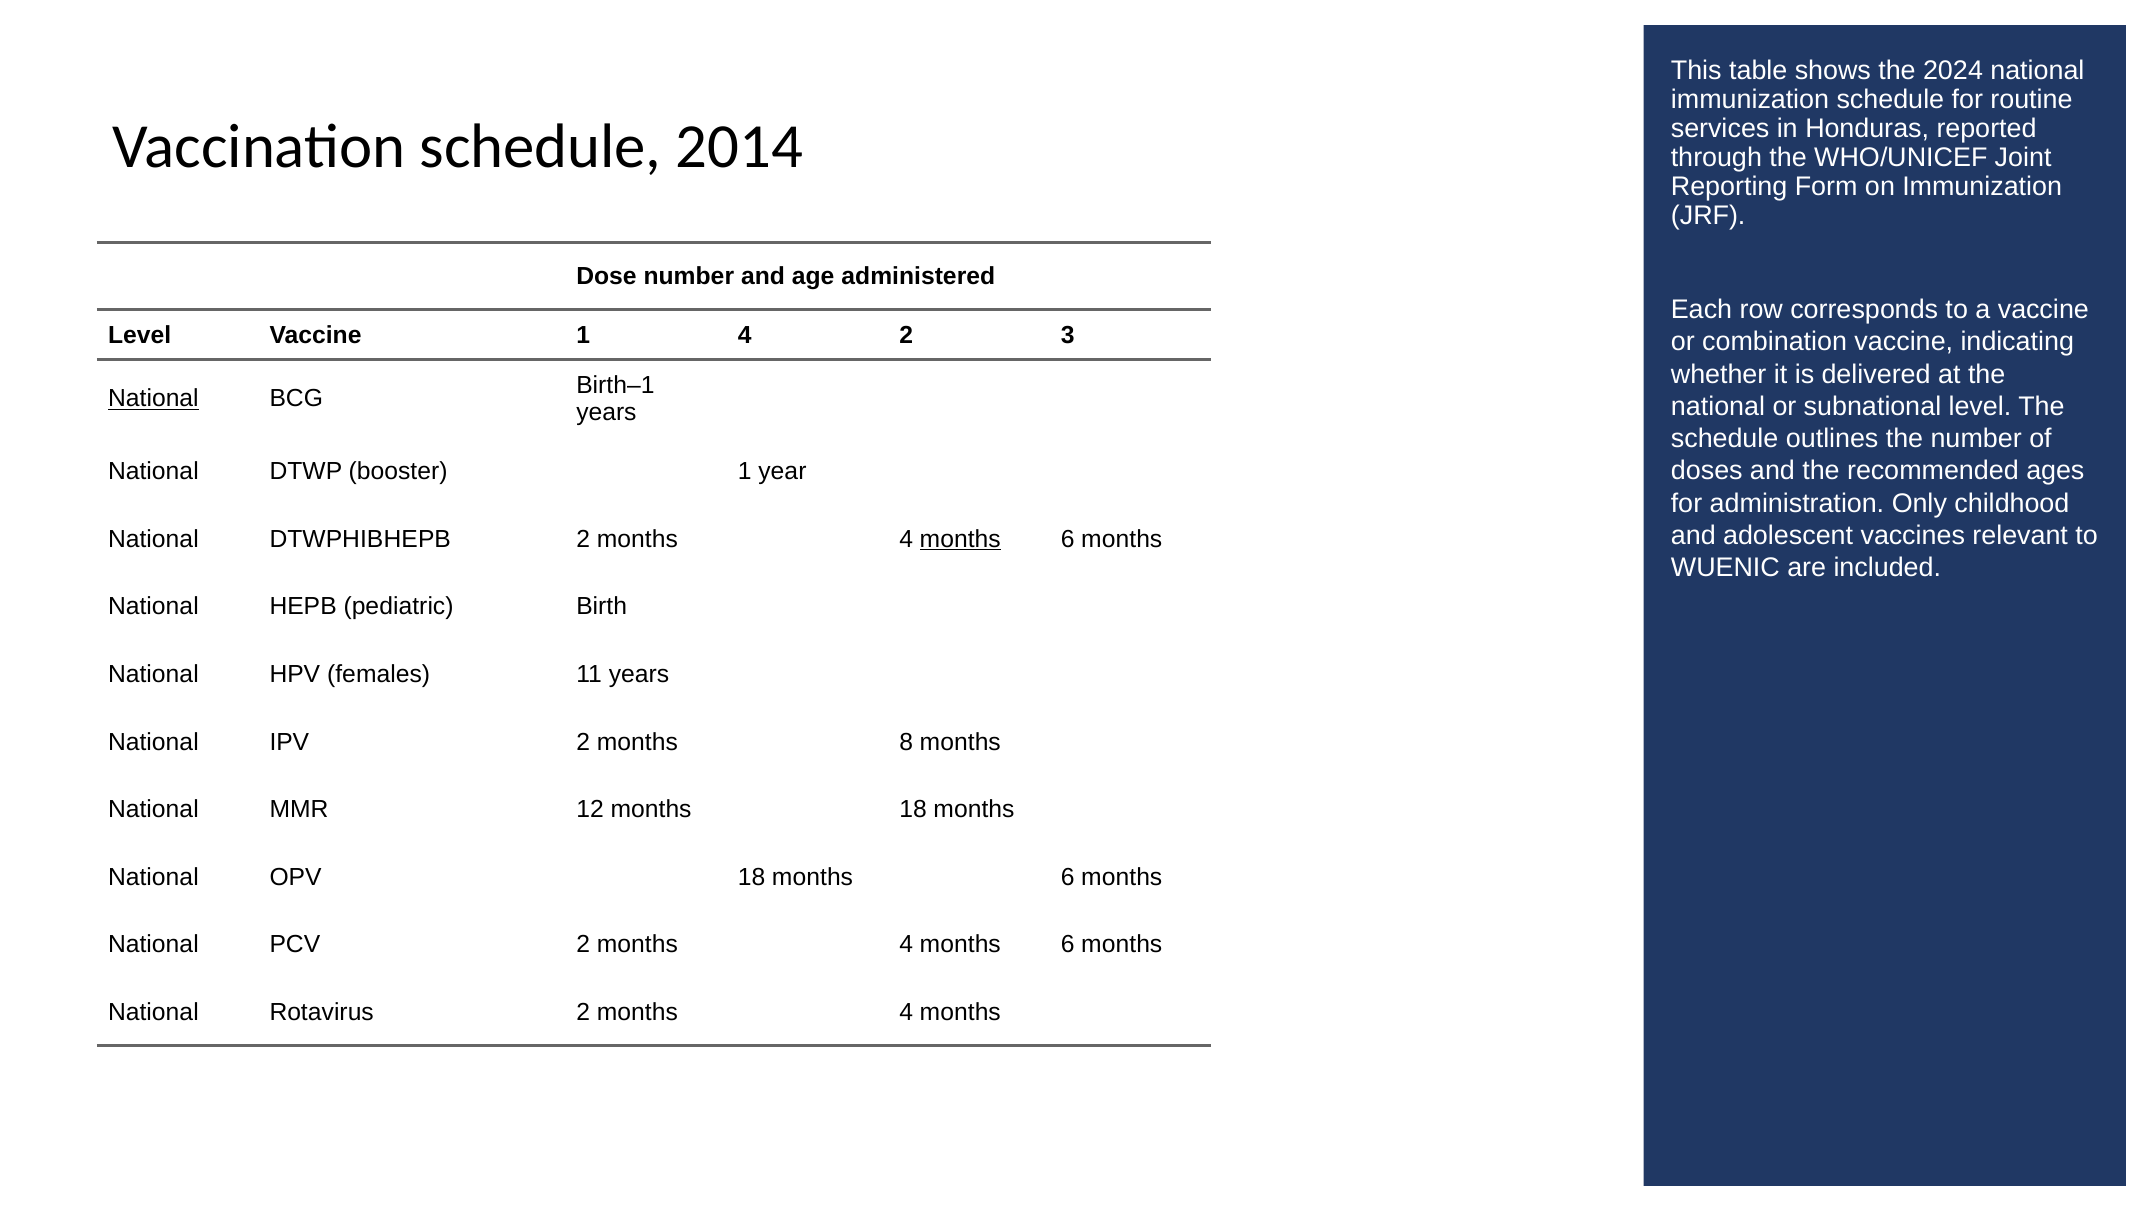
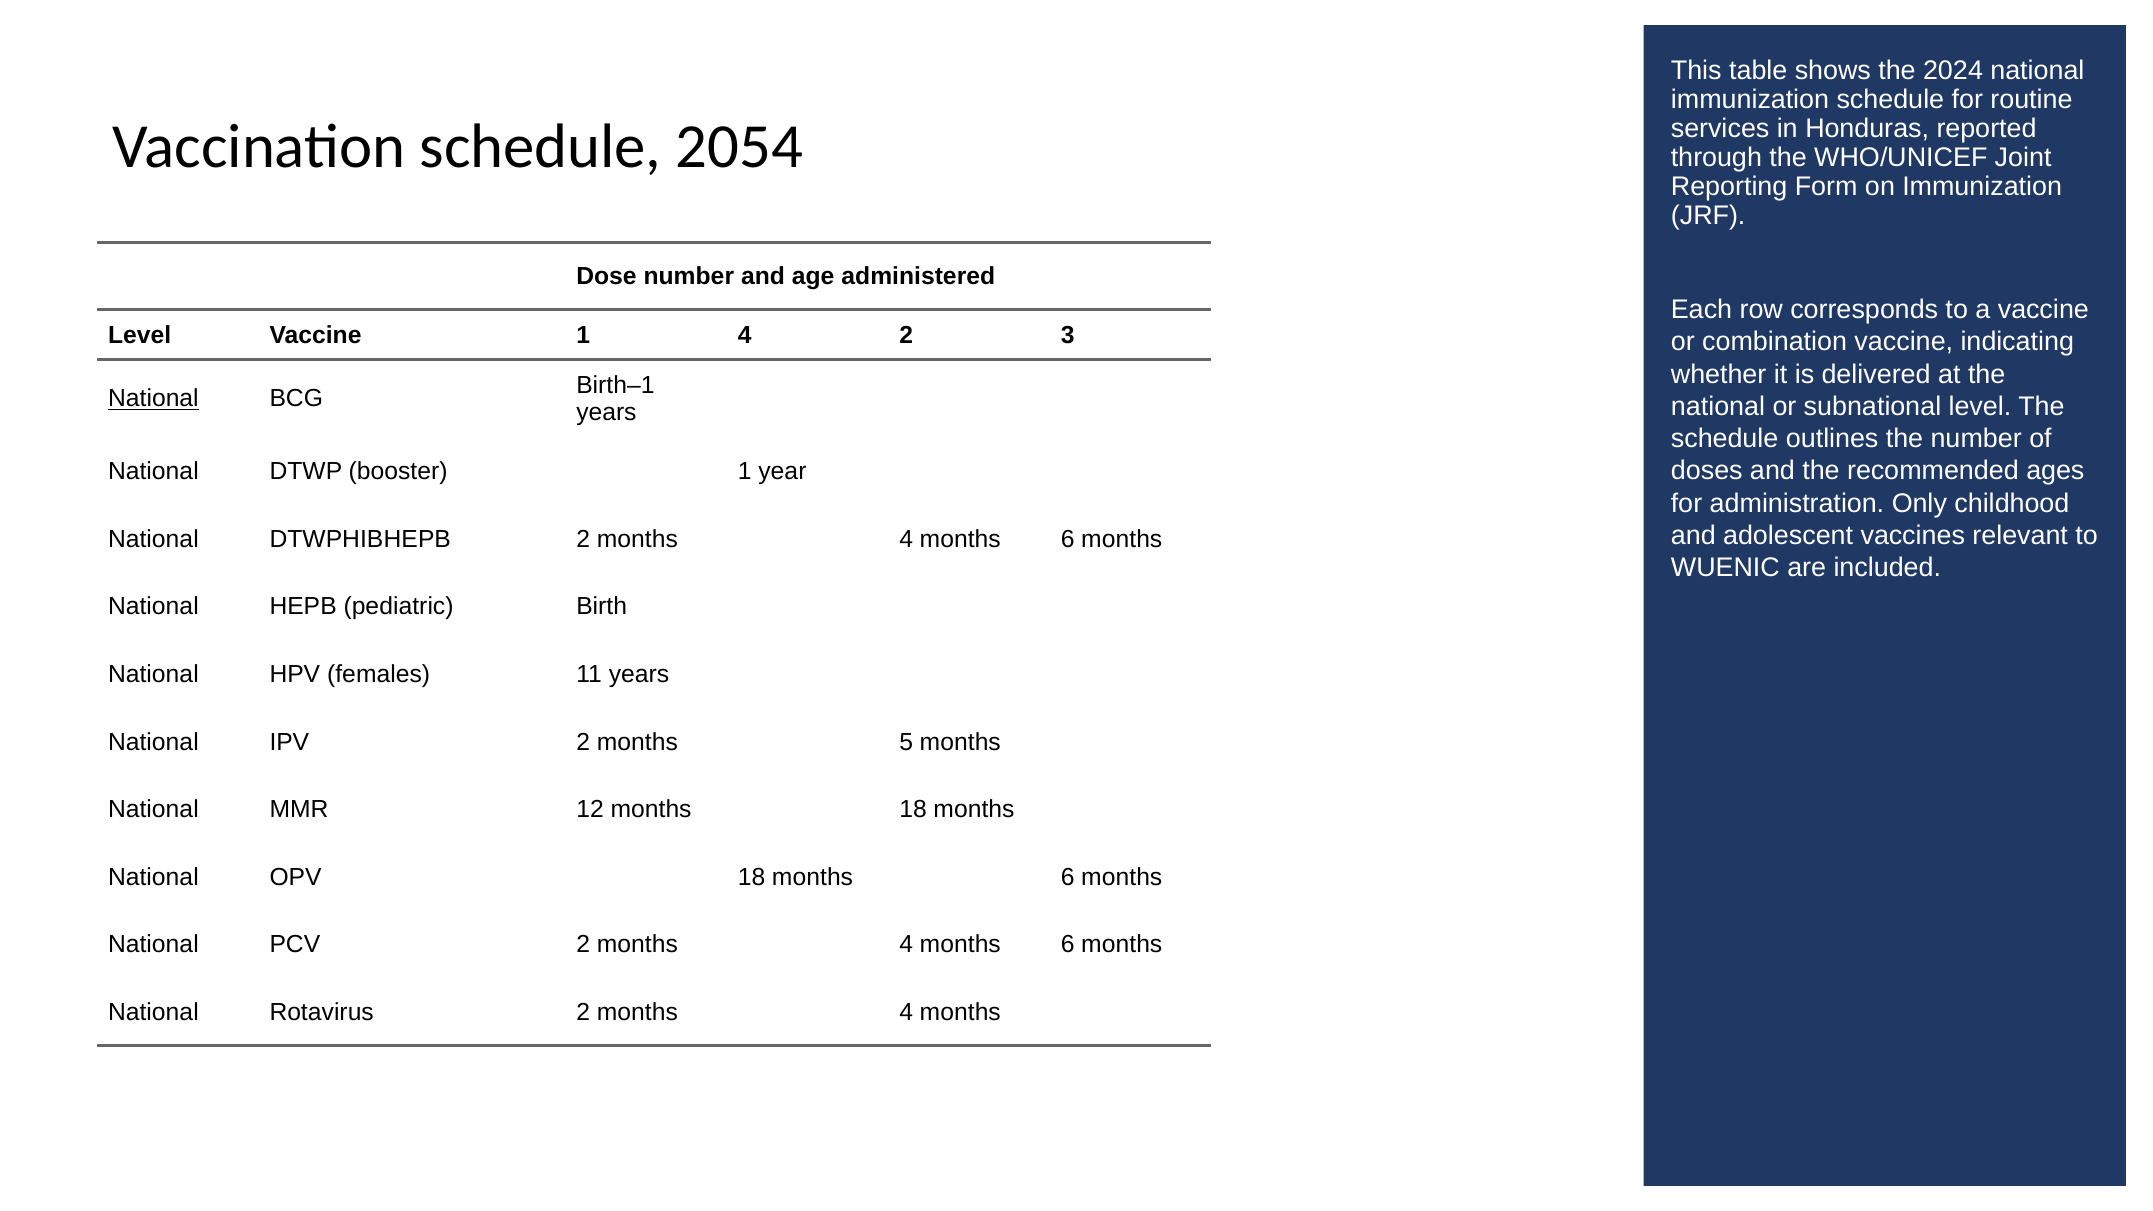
2014: 2014 -> 2054 (739, 147)
months underline: present -> none (960, 539)
8: 8 -> 5 (906, 742)
